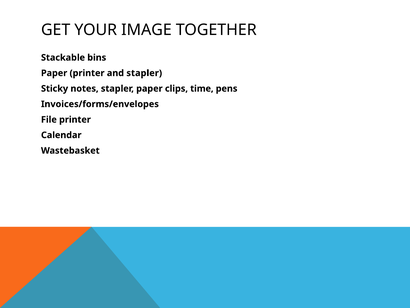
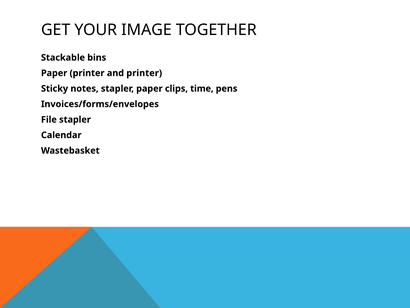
and stapler: stapler -> printer (144, 73)
File printer: printer -> stapler (75, 119)
